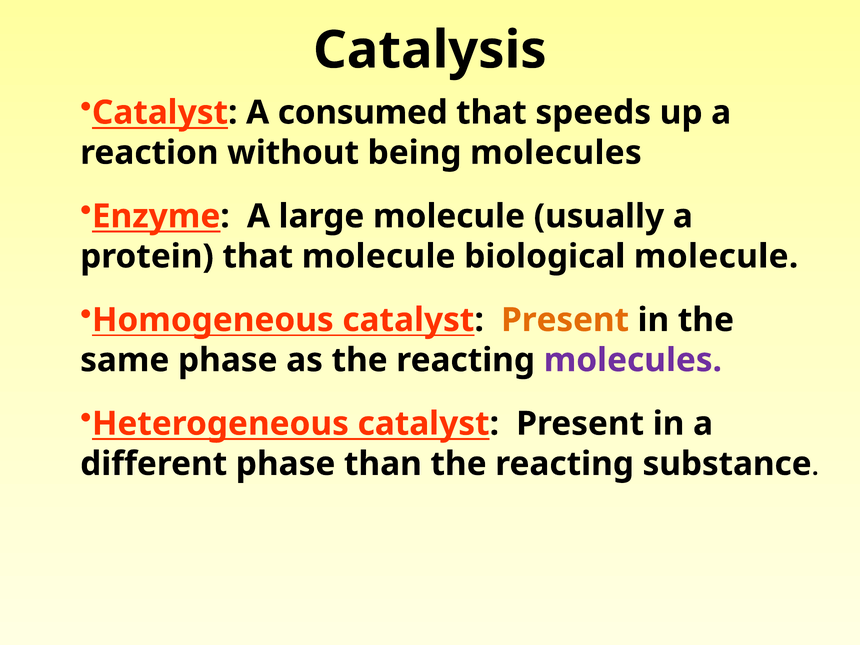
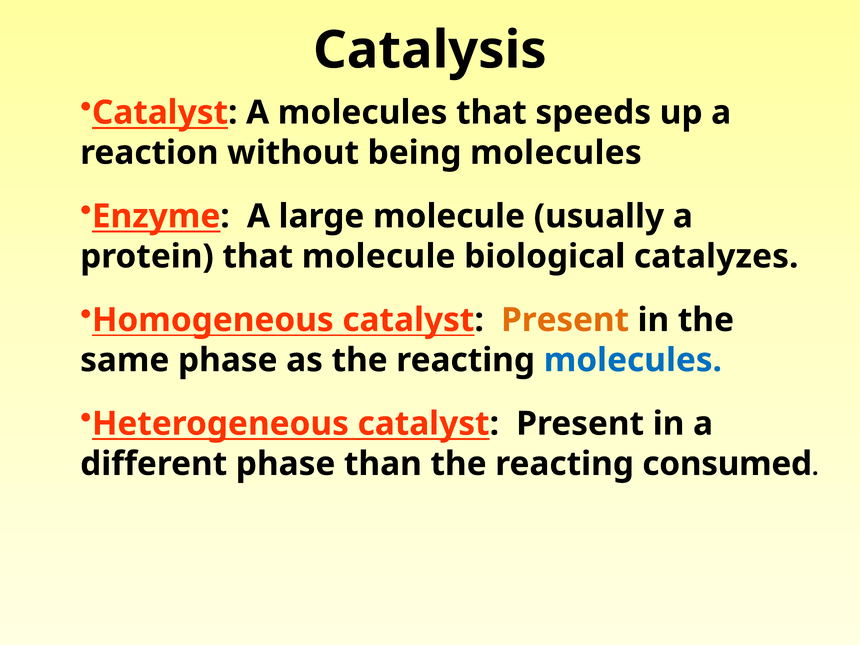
A consumed: consumed -> molecules (363, 113)
biological molecule: molecule -> catalyzes (716, 256)
molecules colour: purple -> blue (633, 360)
substance: substance -> consumed (727, 464)
